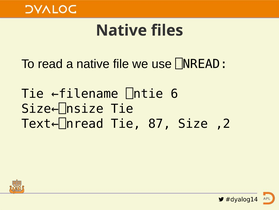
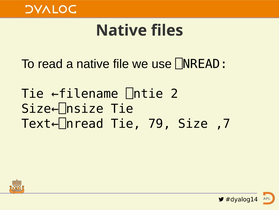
6: 6 -> 2 (174, 94)
87: 87 -> 79 (160, 123)
,2: ,2 -> ,7 (223, 123)
